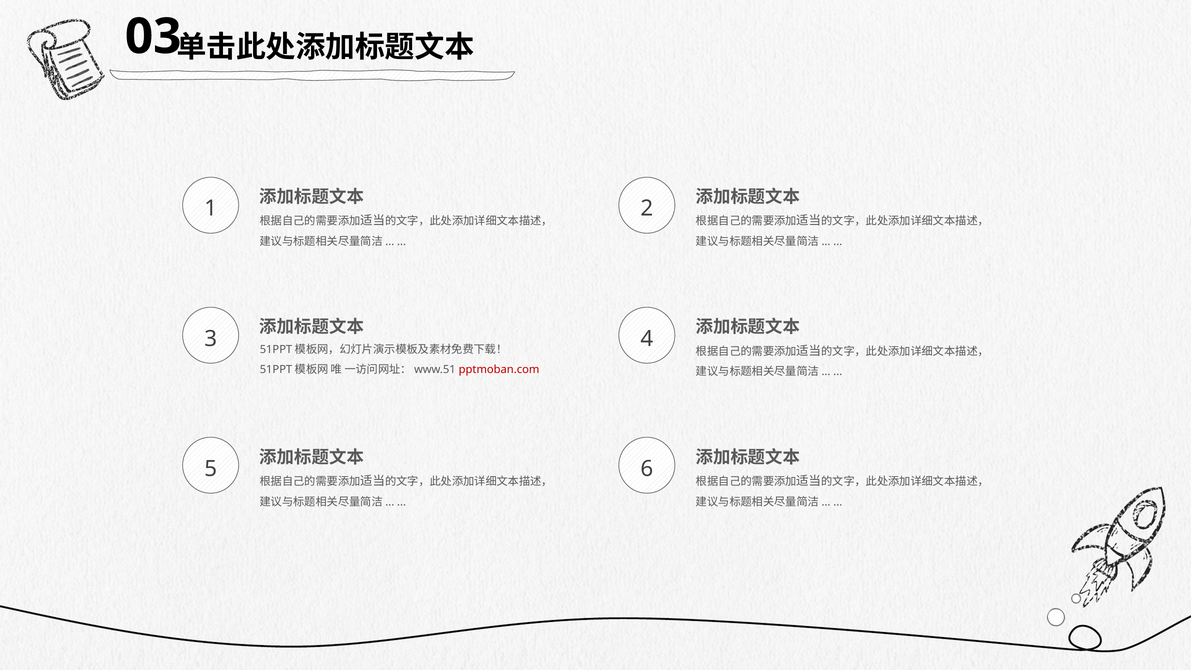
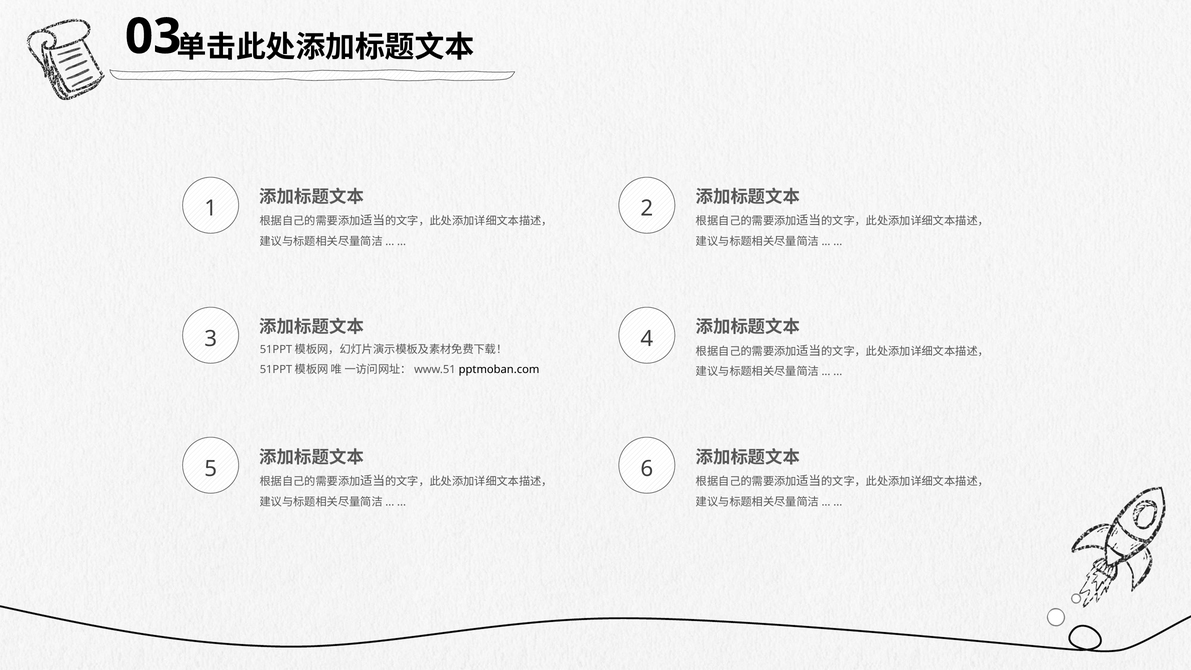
pptmoban.com colour: red -> black (499, 369)
